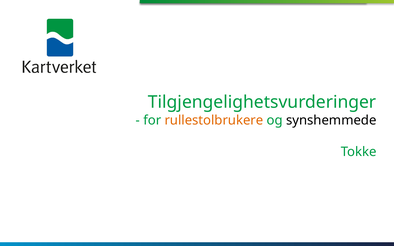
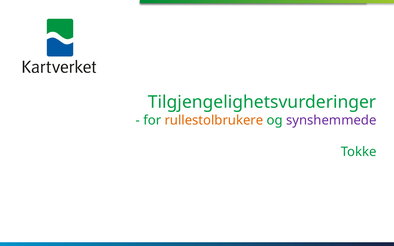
synshemmede colour: black -> purple (331, 120)
